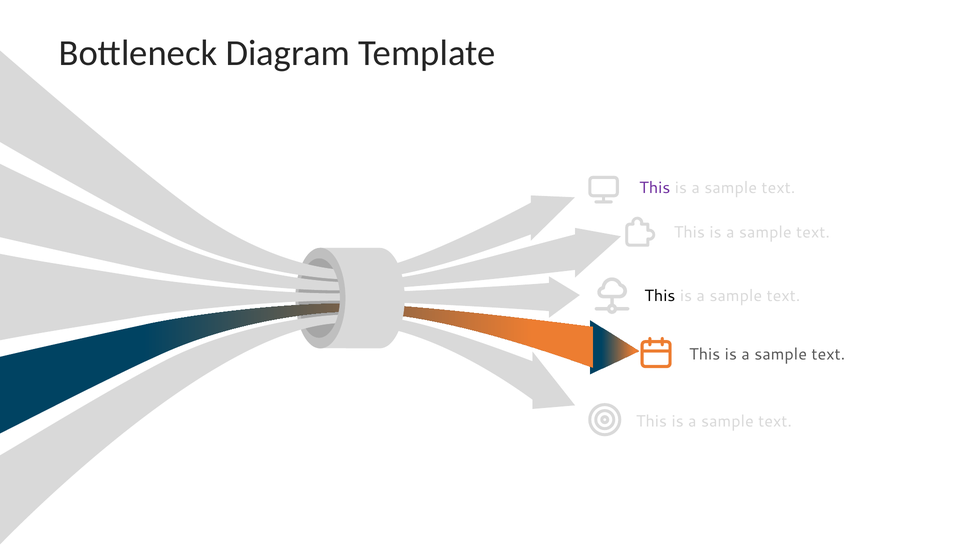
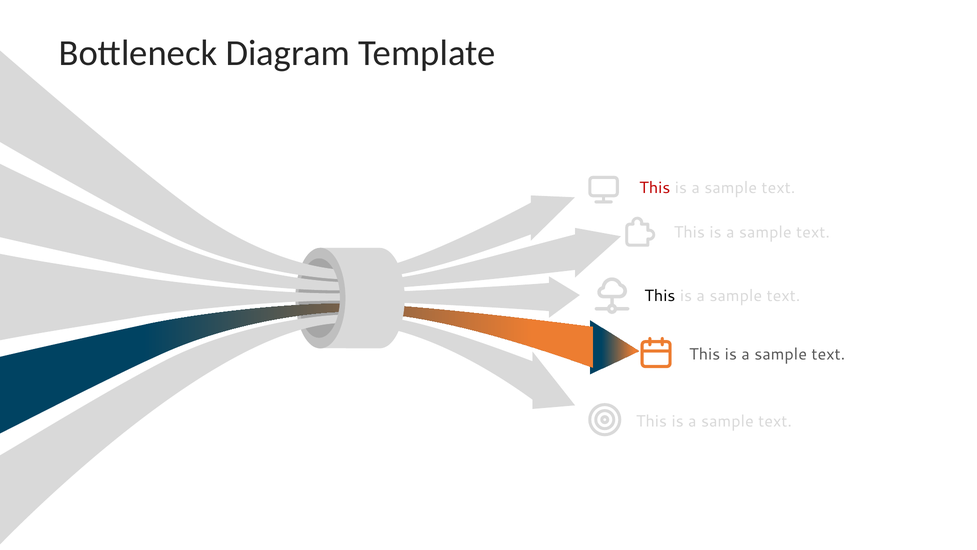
This colour: purple -> red (655, 188)
